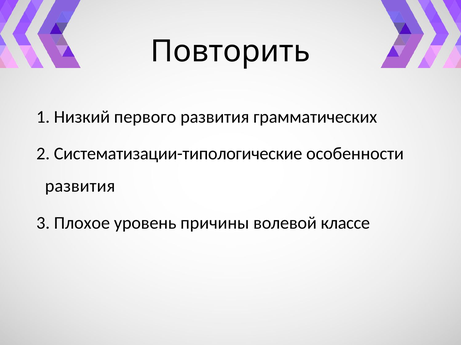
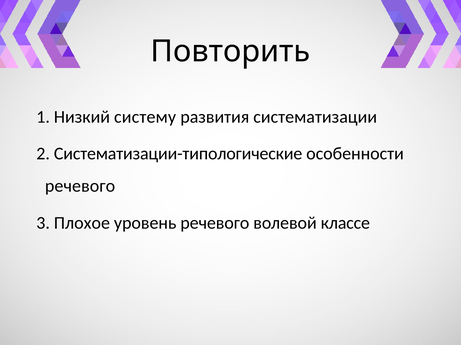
первого: первого -> систему (145, 117)
грамматических: грамматических -> систематизации (315, 117)
развития: развития -> речевого (80, 186)
уровень причины: причины -> речевого (215, 223)
